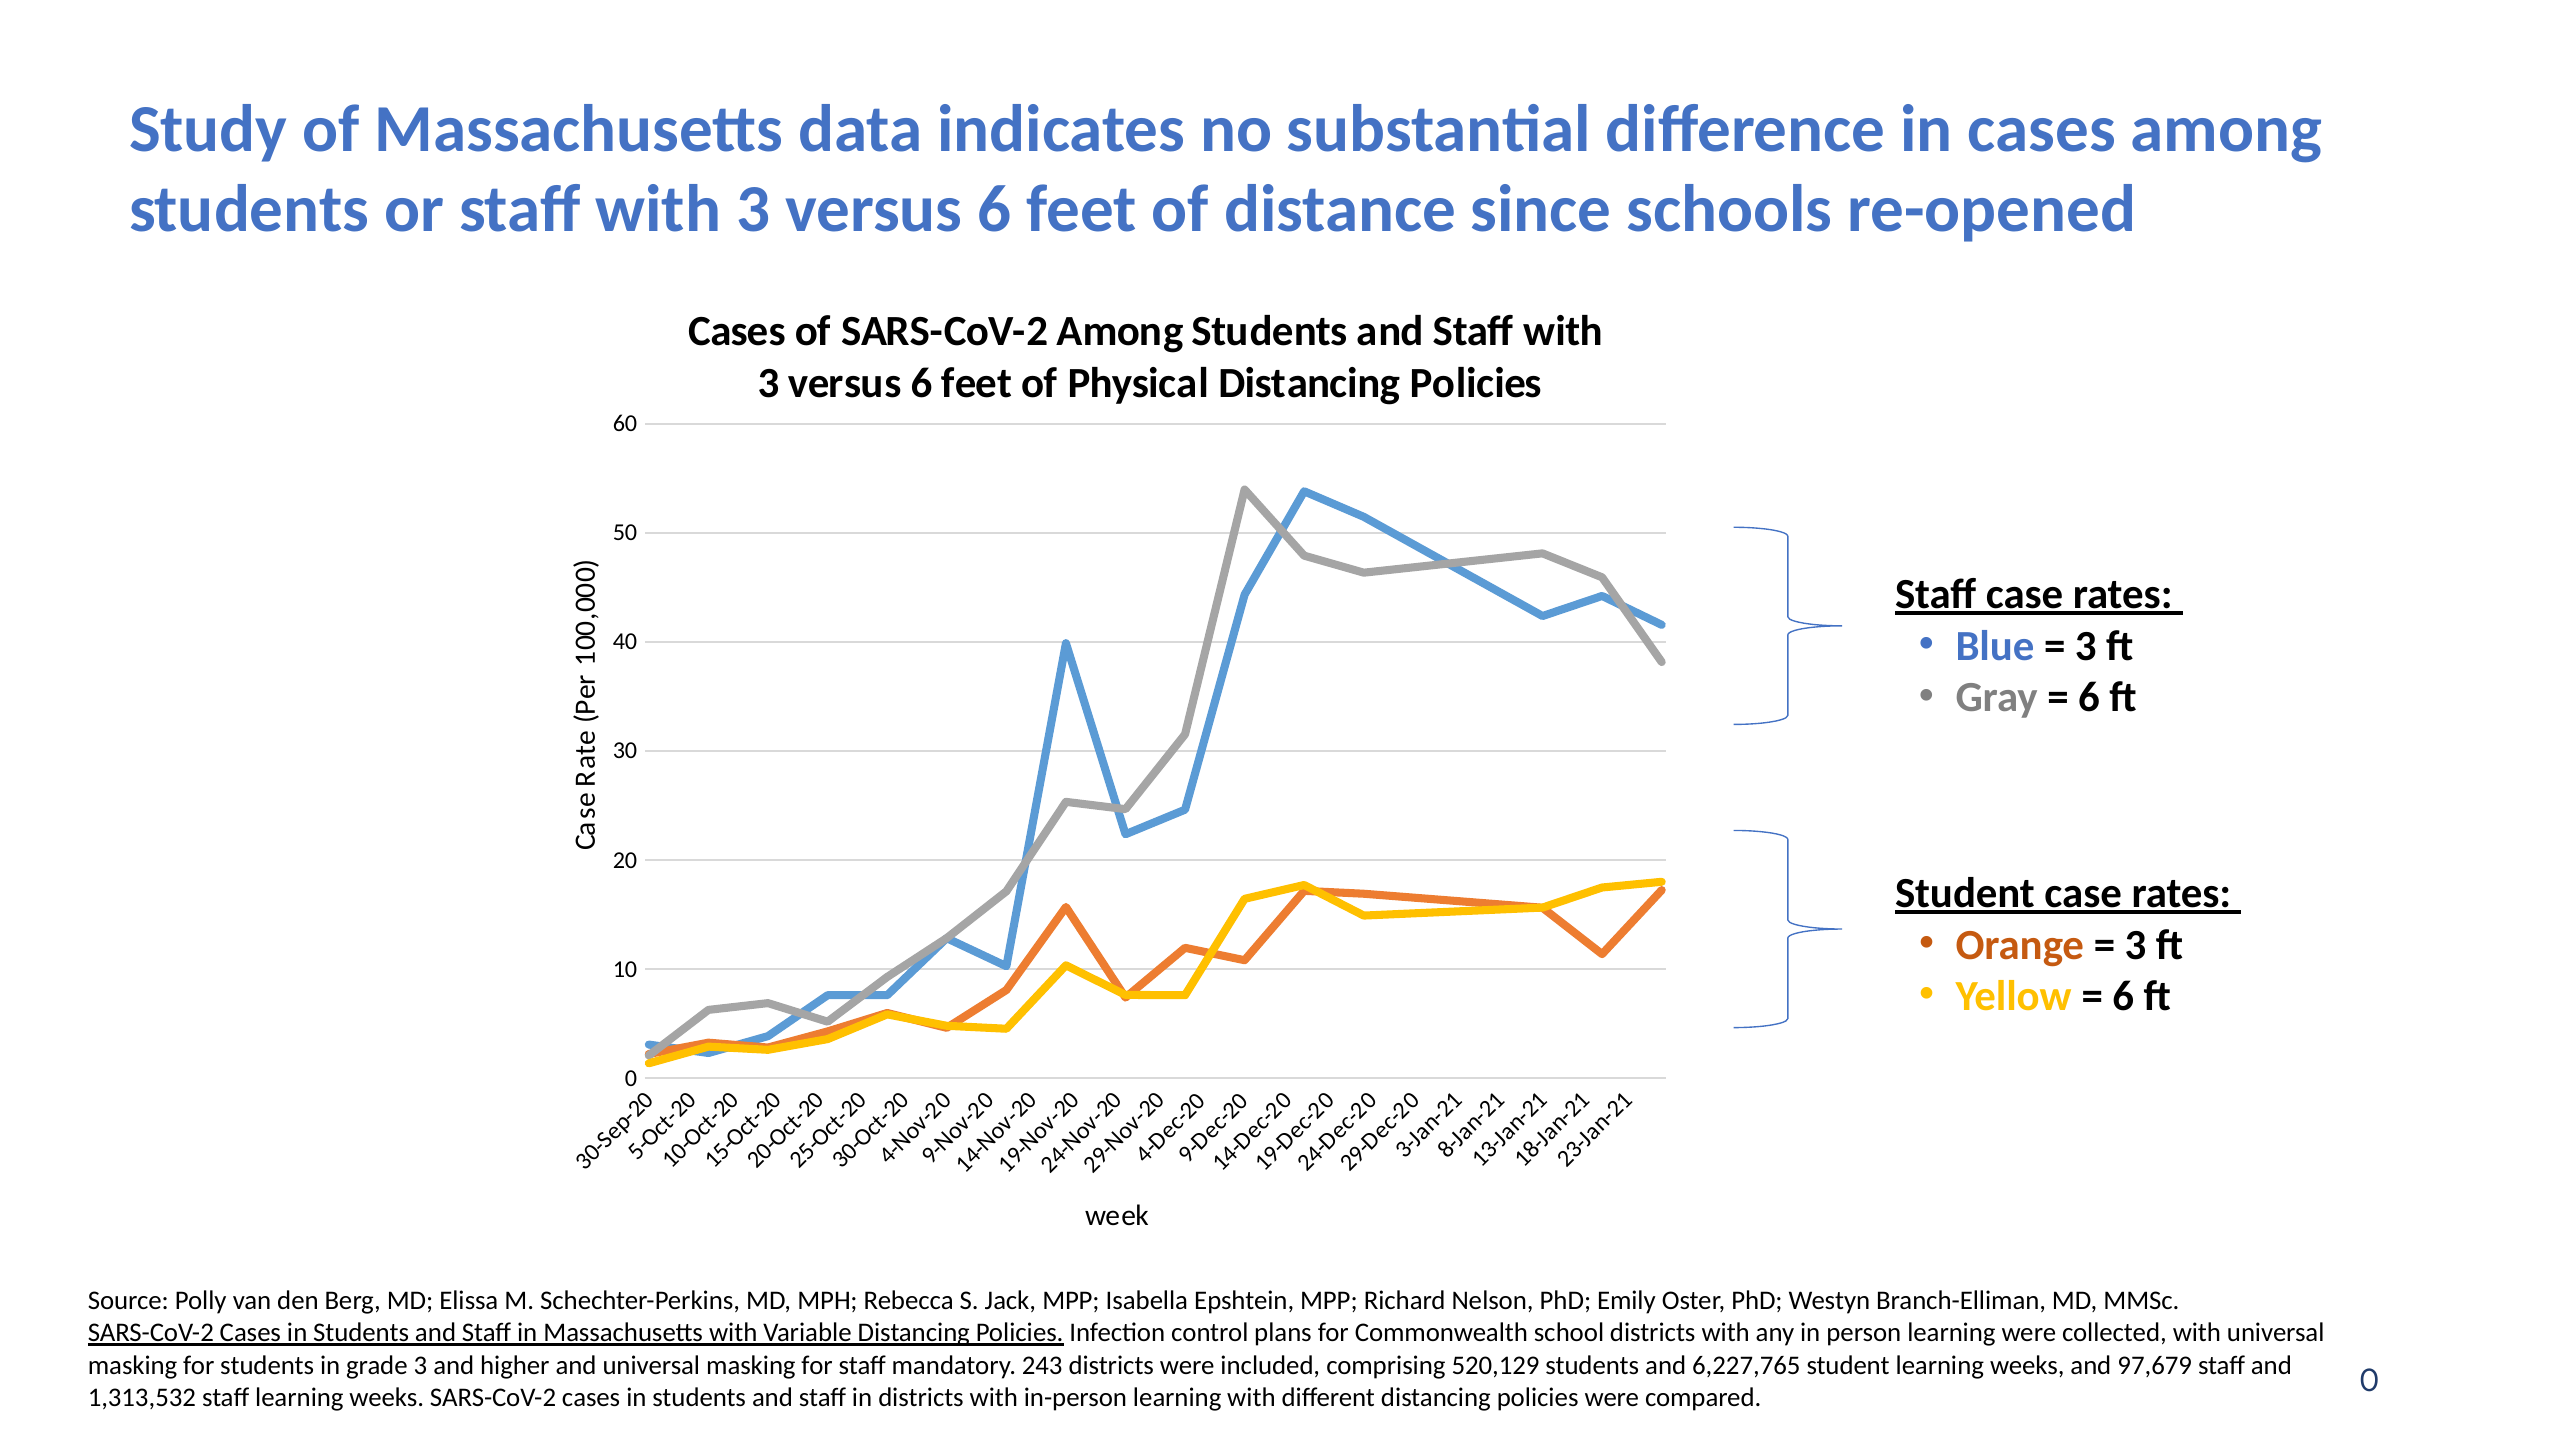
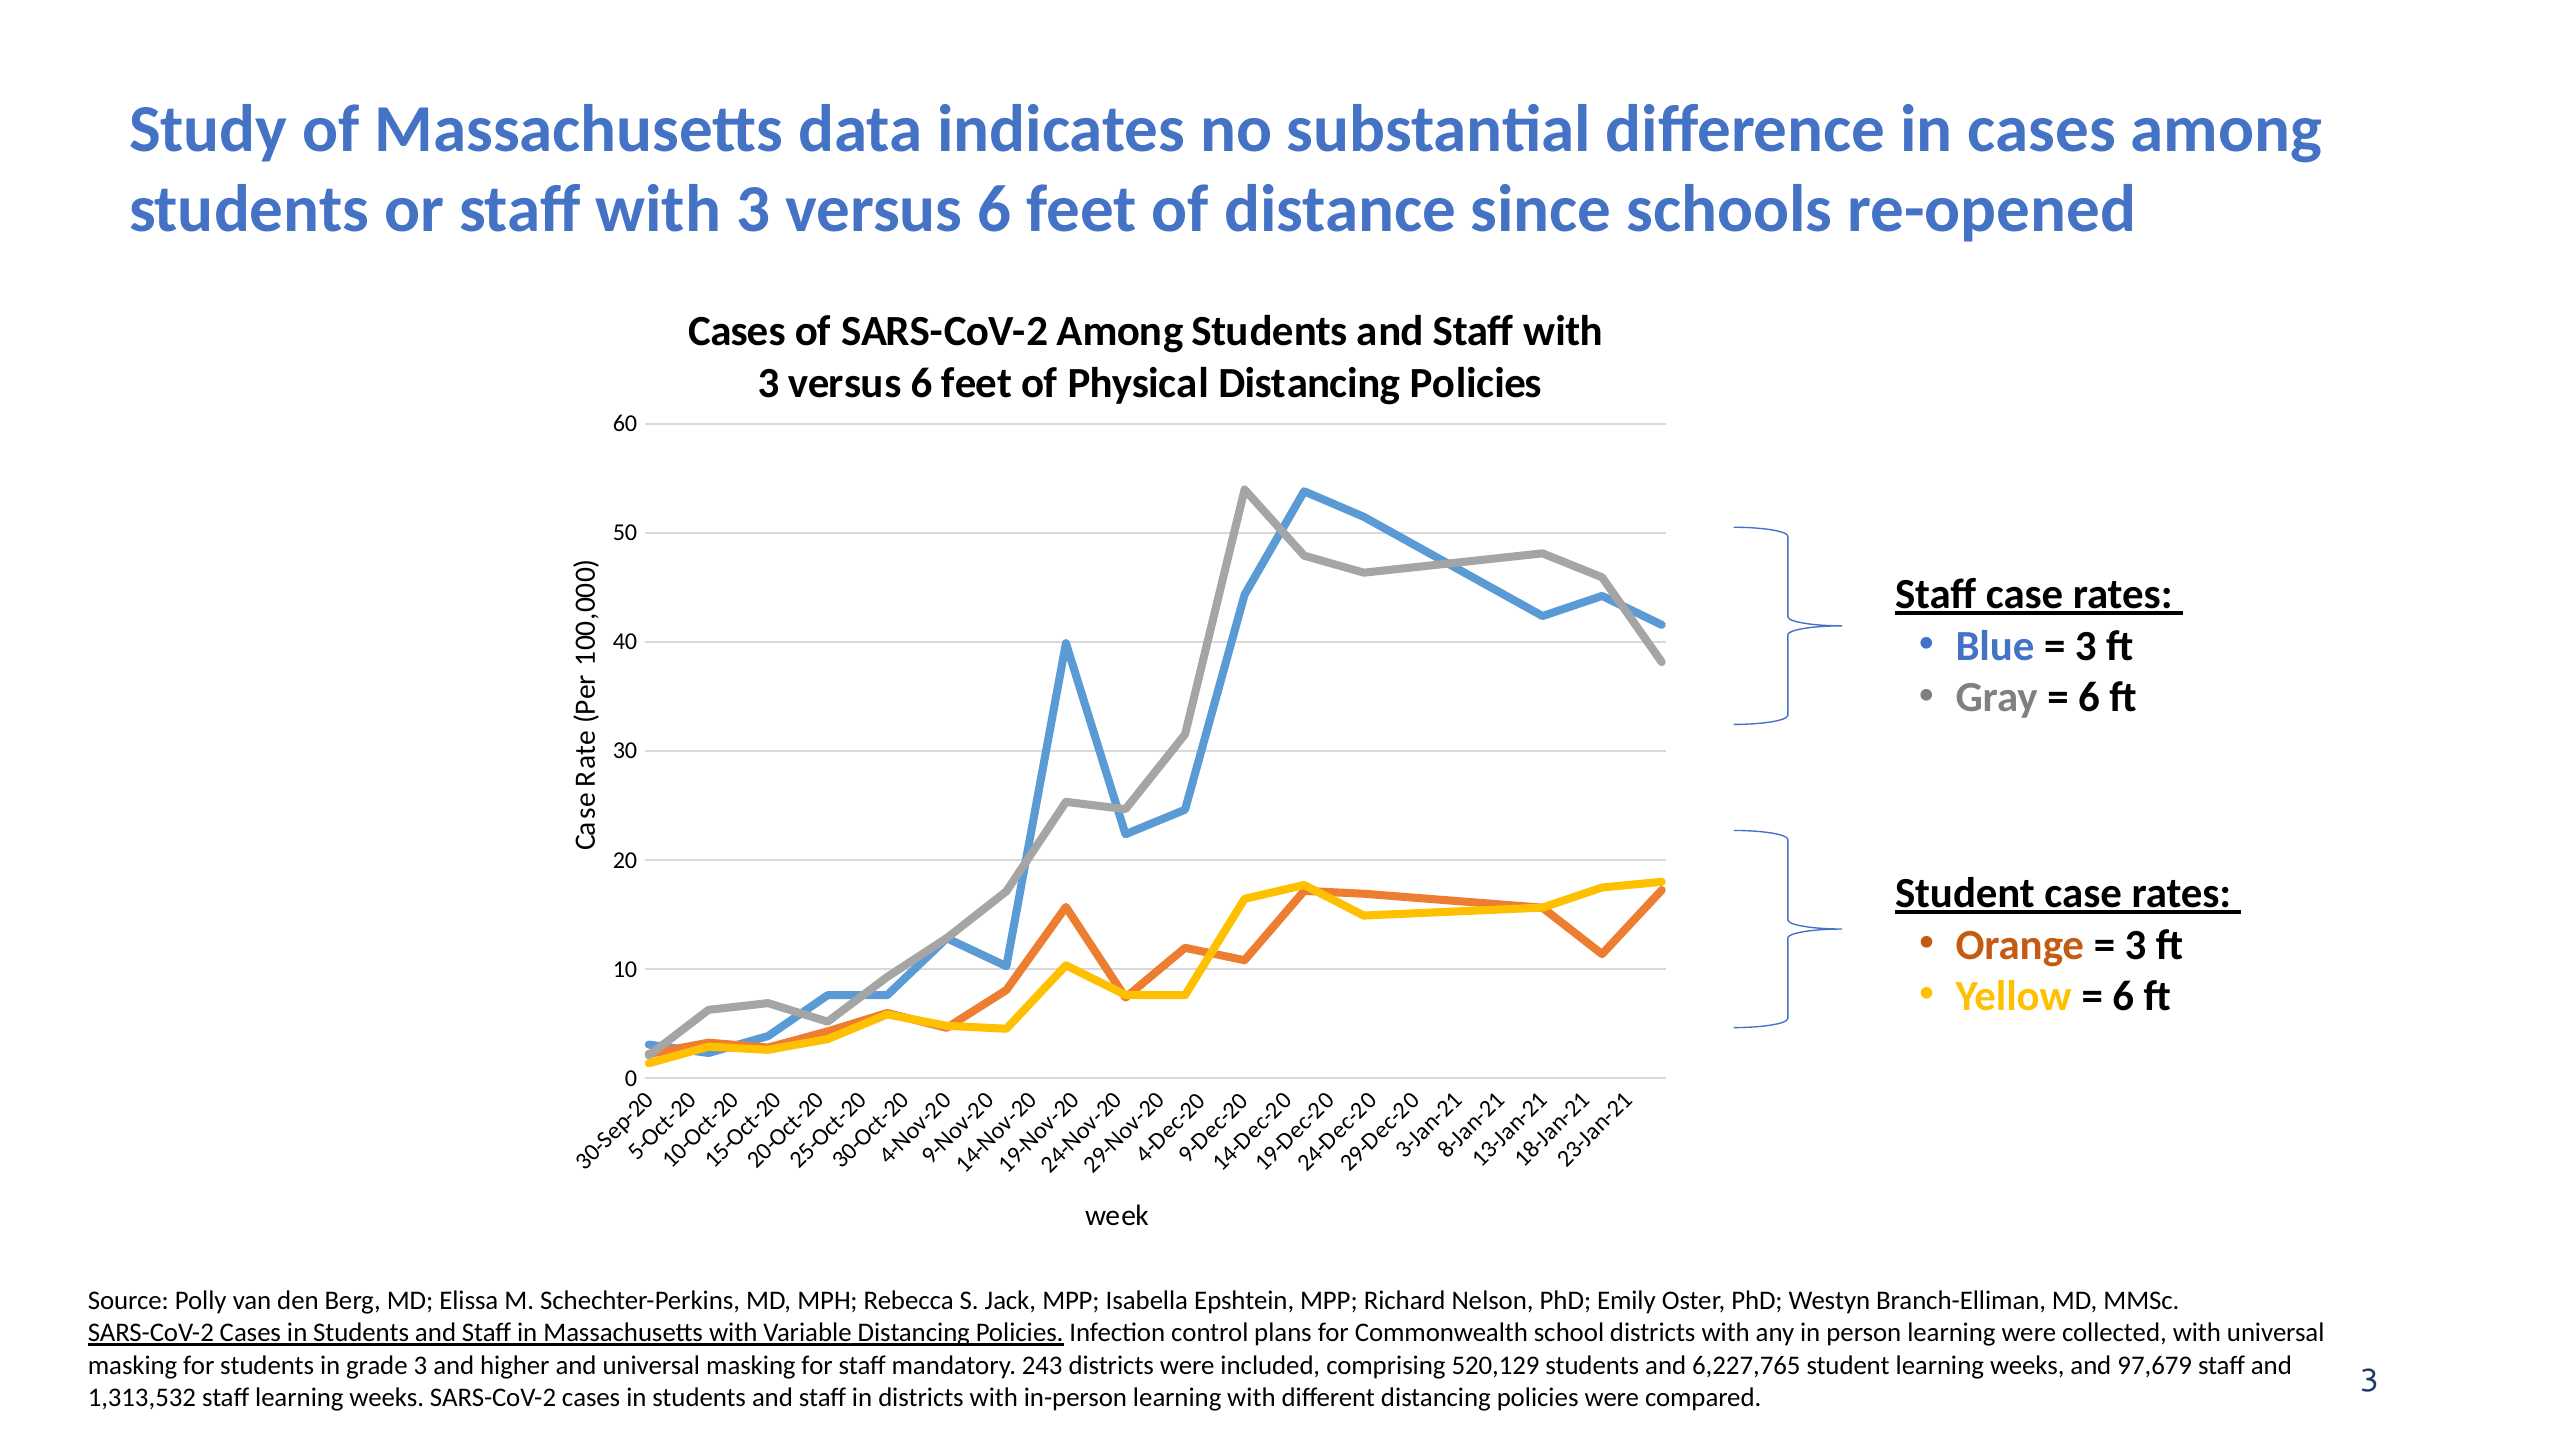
compared 0: 0 -> 3 (2369, 1380)
